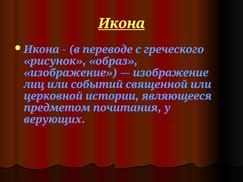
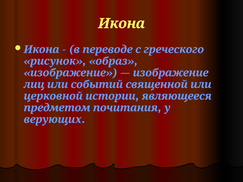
Икона underline: present -> none (122, 24)
